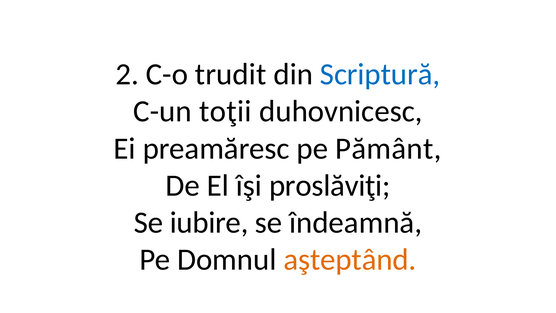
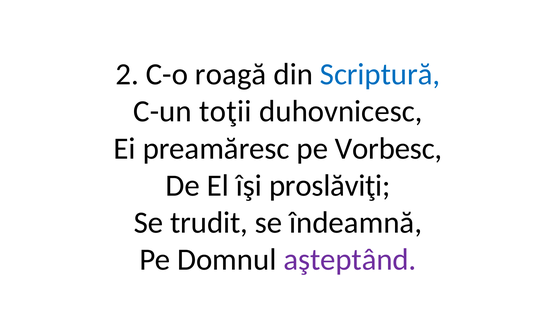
trudit: trudit -> roagă (231, 74)
Pământ: Pământ -> Vorbesc (389, 148)
iubire: iubire -> trudit (209, 222)
aşteptând colour: orange -> purple (350, 260)
